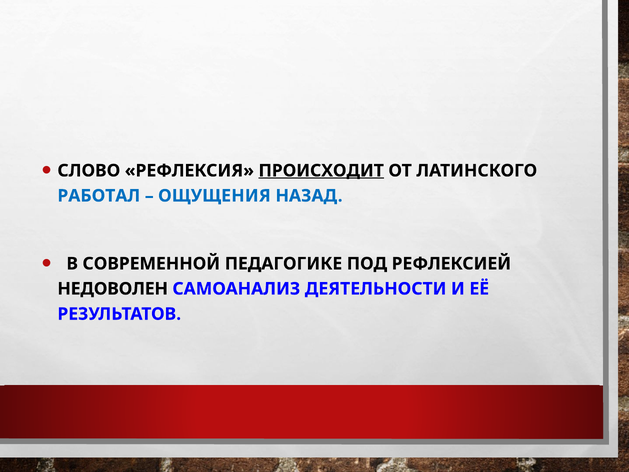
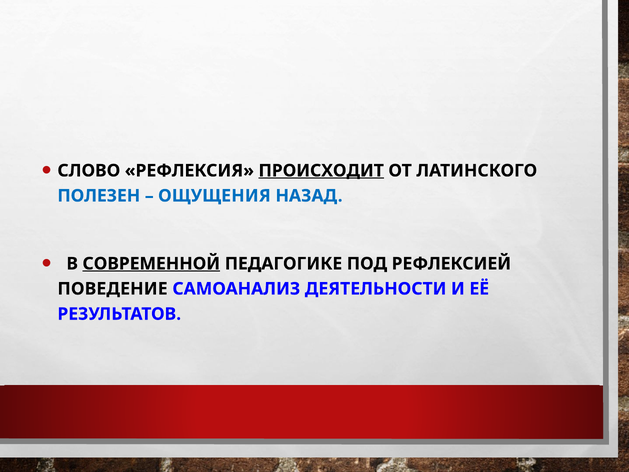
РАБОТАЛ: РАБОТАЛ -> ПОЛЕЗЕН (99, 196)
СОВРЕМЕННОЙ underline: none -> present (151, 264)
НЕДОВОЛЕН: НЕДОВОЛЕН -> ПОВЕДЕНИЕ (113, 289)
